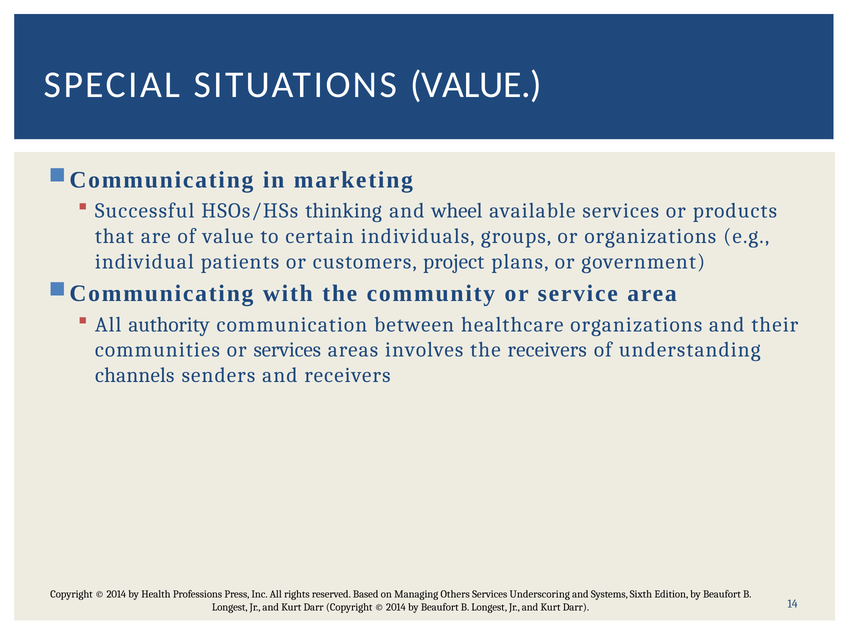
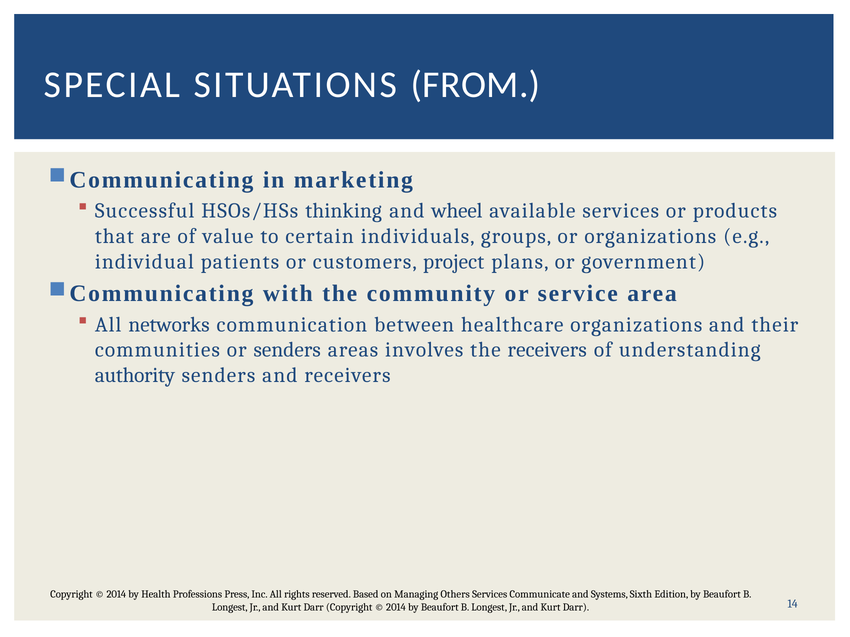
SITUATIONS VALUE: VALUE -> FROM (476, 85)
authority: authority -> networks (169, 325)
or services: services -> senders (287, 350)
channels: channels -> authority (135, 376)
Underscoring: Underscoring -> Communicate (540, 595)
